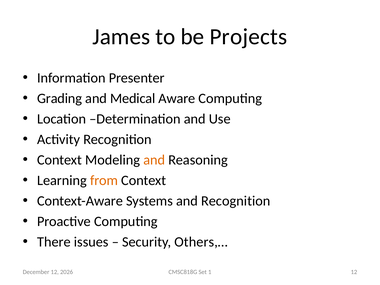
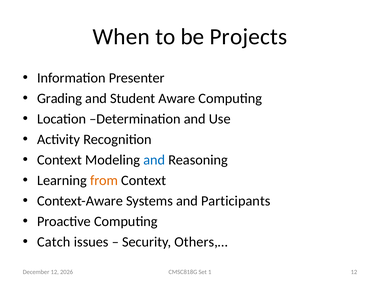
James: James -> When (121, 37)
Medical: Medical -> Student (133, 98)
and colour: orange -> blue (154, 160)
and Recognition: Recognition -> Participants (236, 201)
There: There -> Catch (54, 242)
